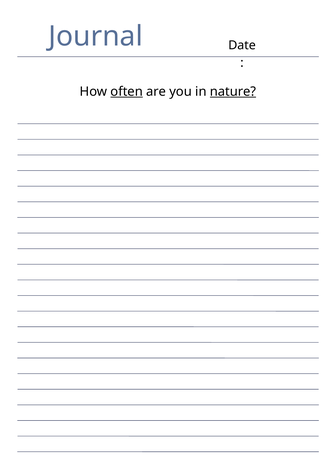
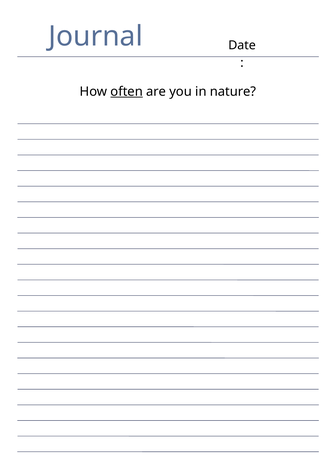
nature underline: present -> none (233, 91)
